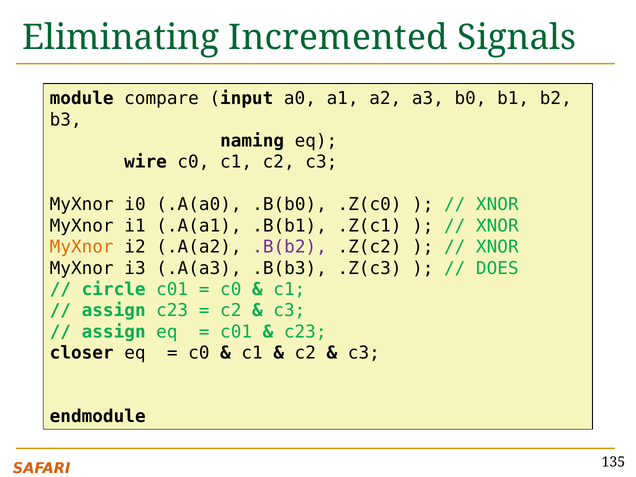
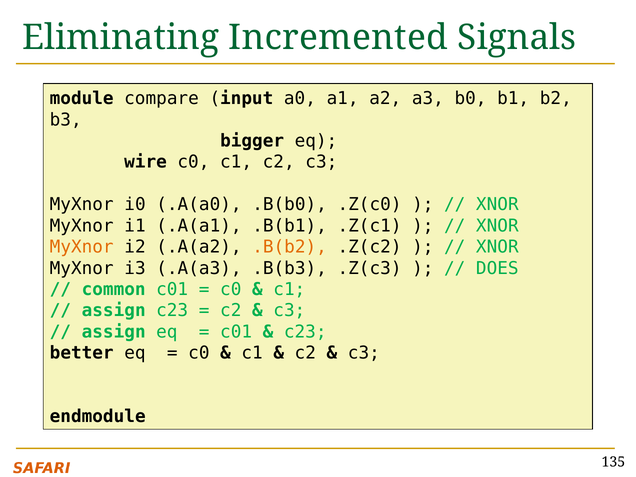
naming: naming -> bigger (252, 141)
.B(b2 colour: purple -> orange (290, 247)
circle: circle -> common (114, 289)
closer: closer -> better (82, 353)
